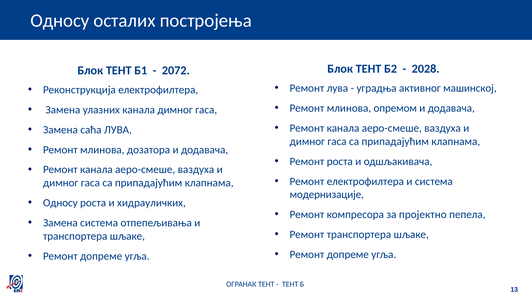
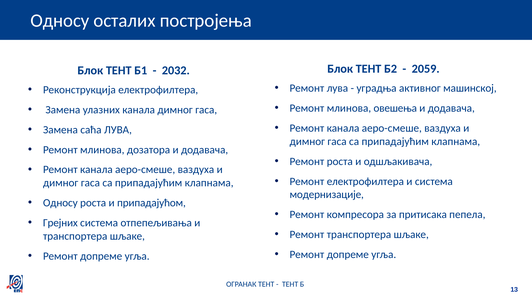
2072: 2072 -> 2032 (176, 70)
2028: 2028 -> 2059 (426, 69)
опремом: опремом -> овешења (395, 108)
хидрауличких: хидрауличких -> припадајућом (151, 203)
пројектно: пројектно -> притисака (423, 215)
Замена: Замена -> Грејних (60, 223)
